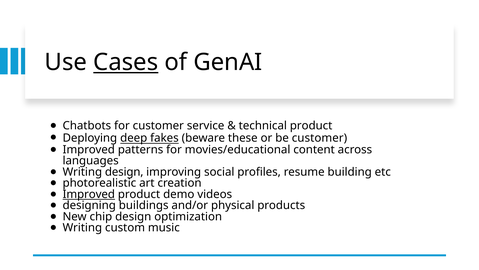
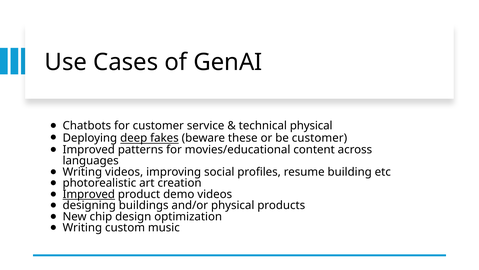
Cases underline: present -> none (126, 62)
technical product: product -> physical (311, 125)
Writing design: design -> videos (124, 172)
